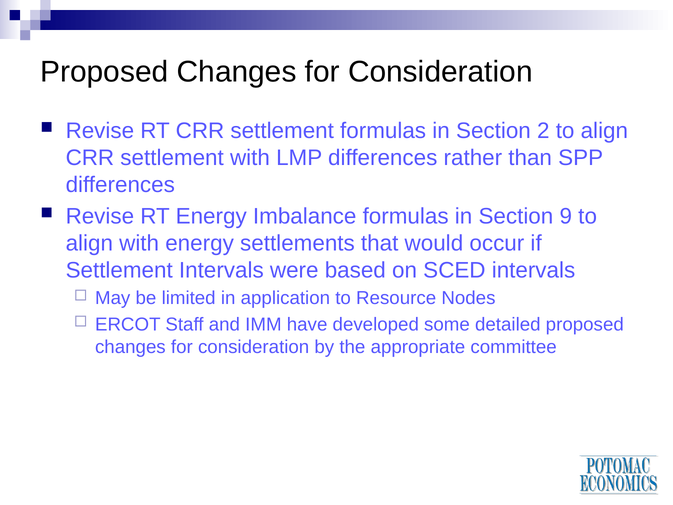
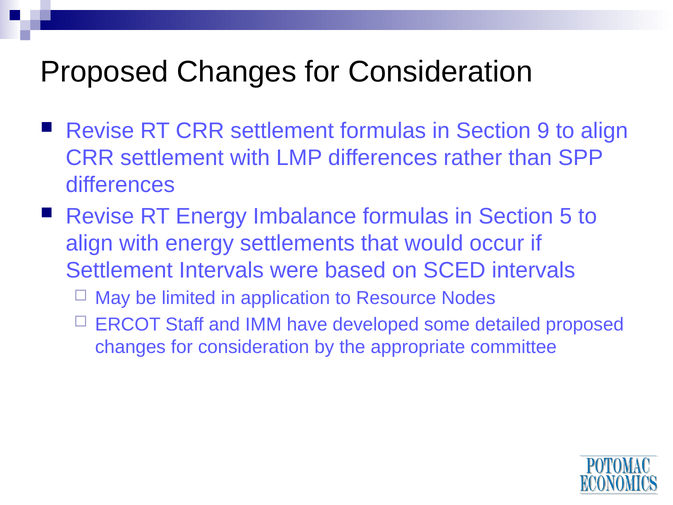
2: 2 -> 9 (543, 131)
9: 9 -> 5 (566, 216)
